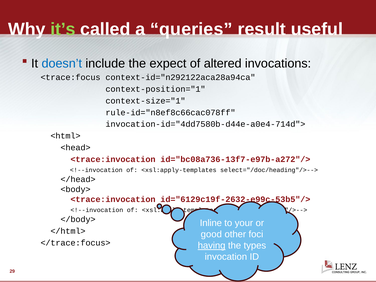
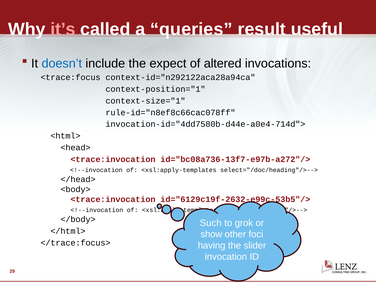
it’s colour: light green -> pink (63, 29)
Inline: Inline -> Such (211, 223)
your: your -> grok (244, 223)
good: good -> show (211, 234)
having underline: present -> none (212, 246)
types: types -> slider (255, 246)
